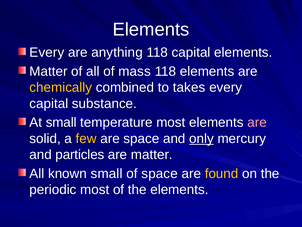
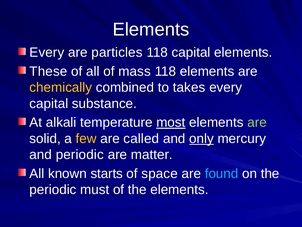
anything: anything -> particles (117, 52)
Matter: Matter -> These (48, 71)
At small: small -> alkali (61, 122)
most underline: none -> present (171, 122)
are colour: pink -> light green (257, 122)
are space: space -> called (141, 138)
and particles: particles -> periodic (80, 154)
known small: small -> starts (107, 173)
found colour: yellow -> light blue (222, 173)
periodic most: most -> must (95, 189)
